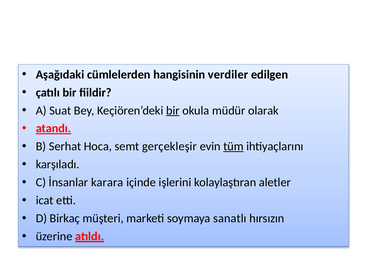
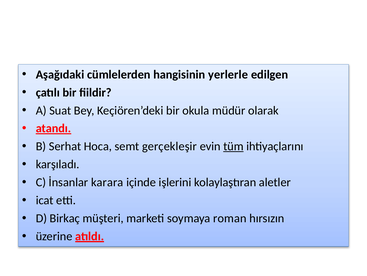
verdiler: verdiler -> yerlerle (228, 74)
bir underline: present -> none (173, 110)
sanatlı: sanatlı -> roman (230, 218)
